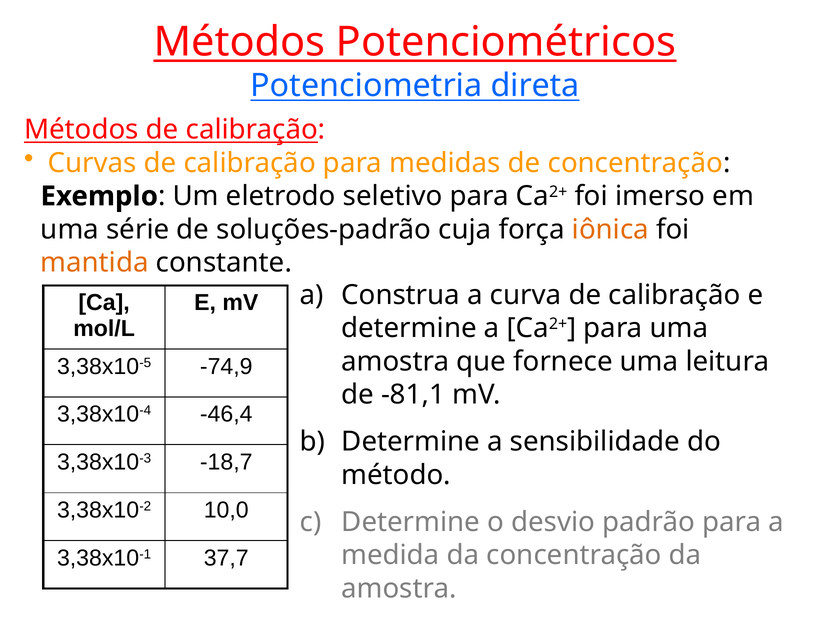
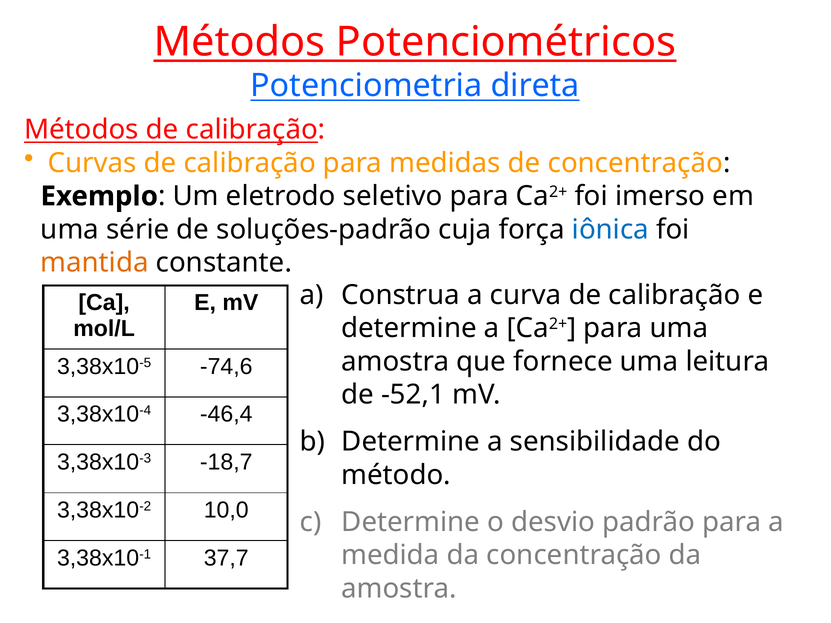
iônica colour: orange -> blue (610, 230)
-74,9: -74,9 -> -74,6 (226, 367)
-81,1: -81,1 -> -52,1 (413, 395)
